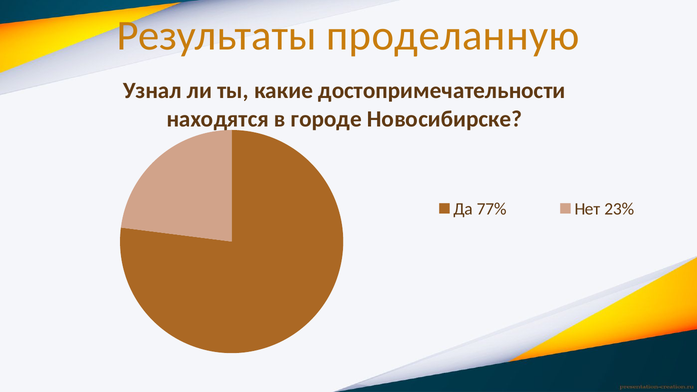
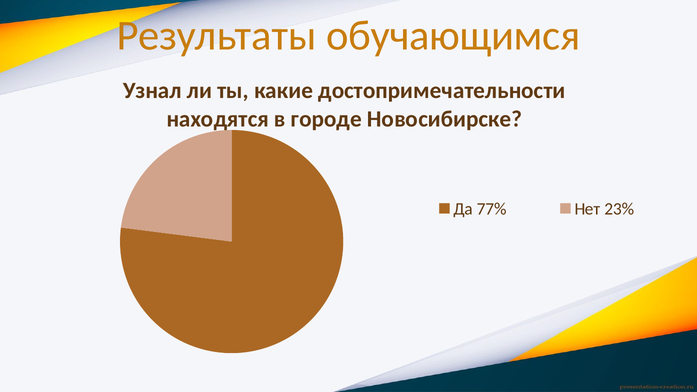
проделанную: проделанную -> обучающимся (453, 36)
